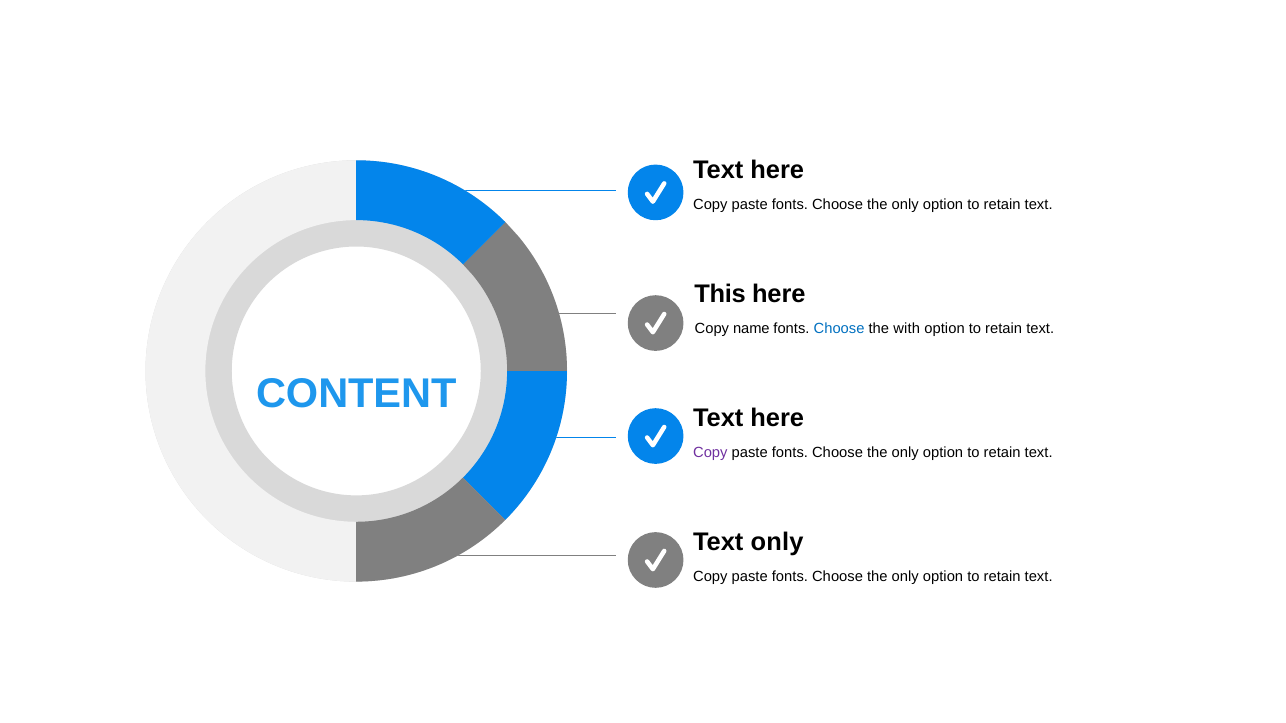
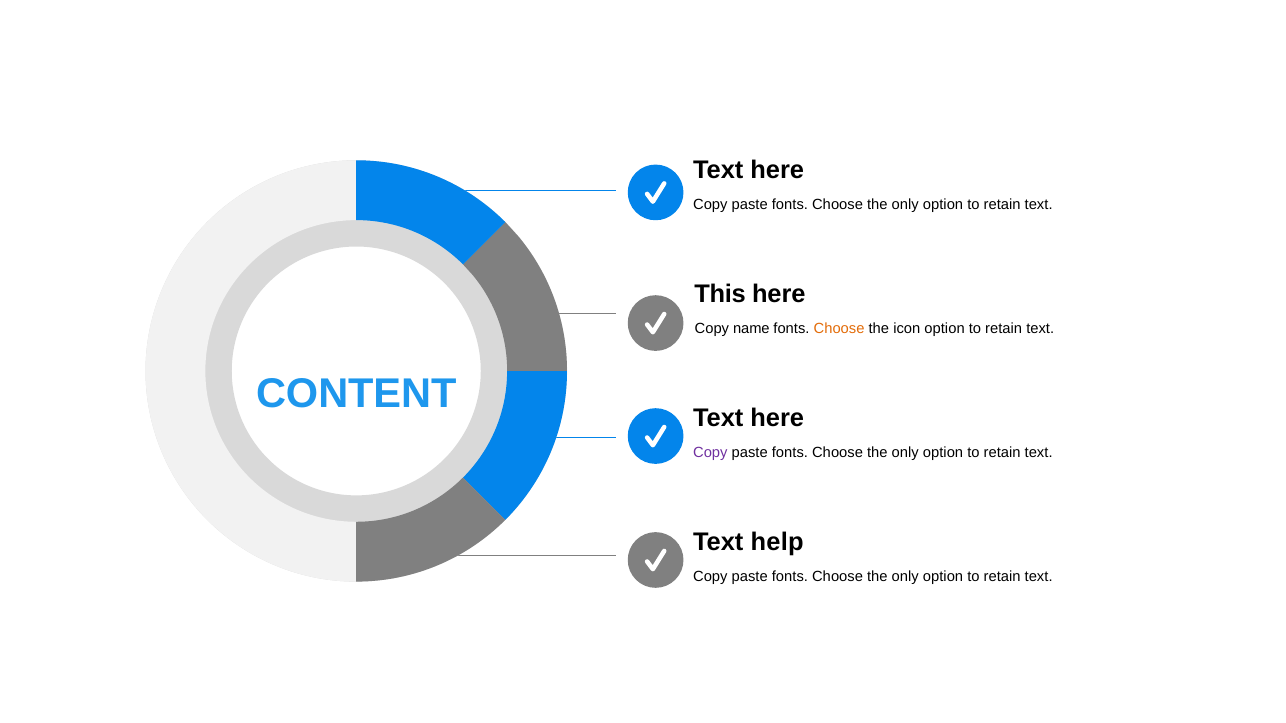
Choose colour: blue -> orange (839, 329)
with: with -> icon (907, 329)
Text only: only -> help (777, 542)
